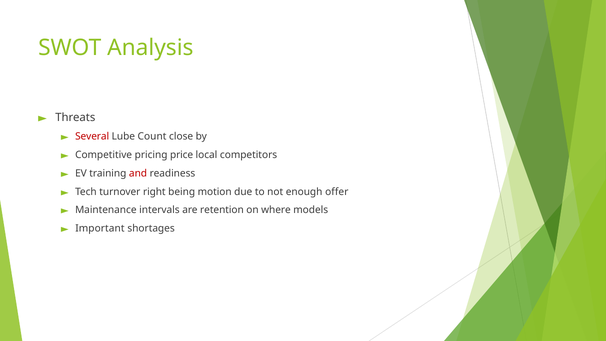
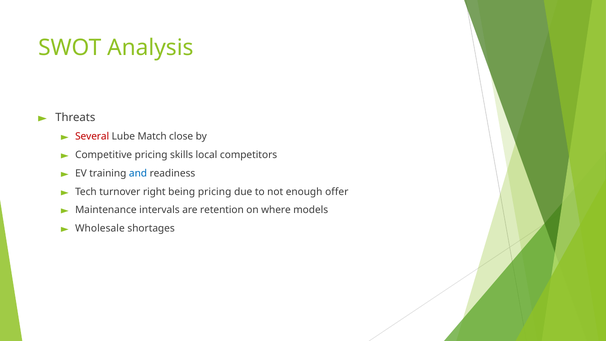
Count: Count -> Match (152, 136)
price: price -> skills (182, 155)
and colour: red -> blue (138, 173)
being motion: motion -> pricing (215, 192)
Important: Important -> Wholesale (100, 228)
